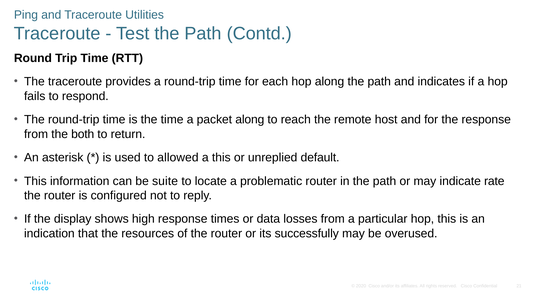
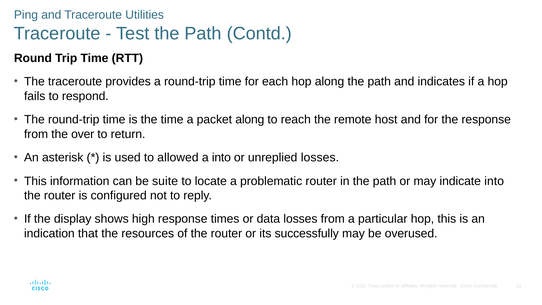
both: both -> over (83, 134)
a this: this -> into (221, 157)
unreplied default: default -> losses (320, 157)
indicate rate: rate -> into (494, 181)
